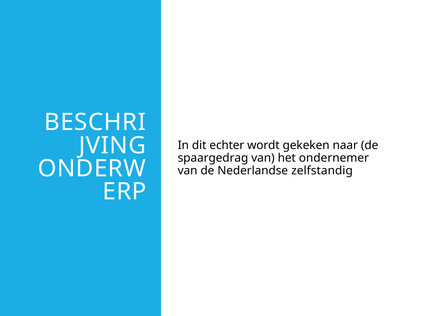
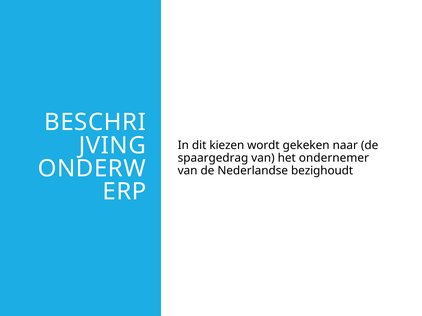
echter: echter -> kiezen (227, 145)
zelfstandig: zelfstandig -> bezighoudt (322, 171)
